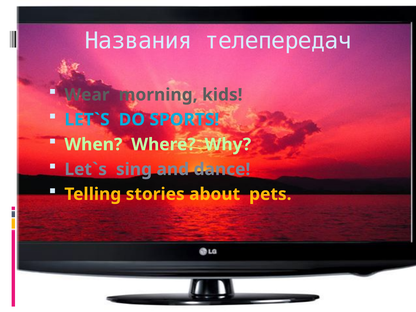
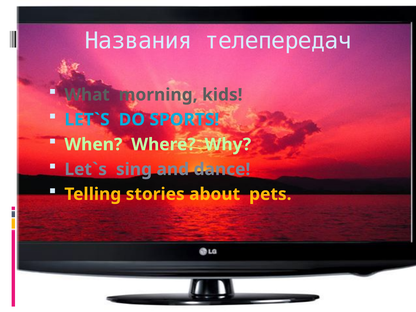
Wear: Wear -> What (87, 95)
